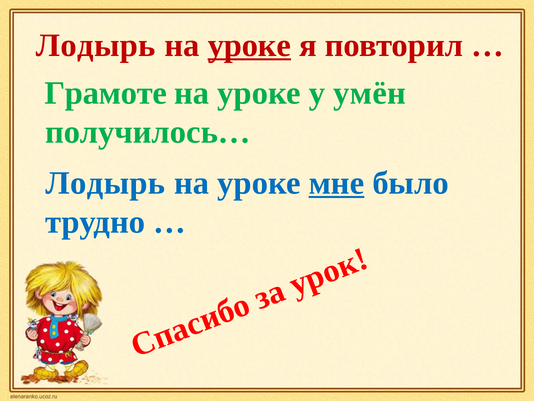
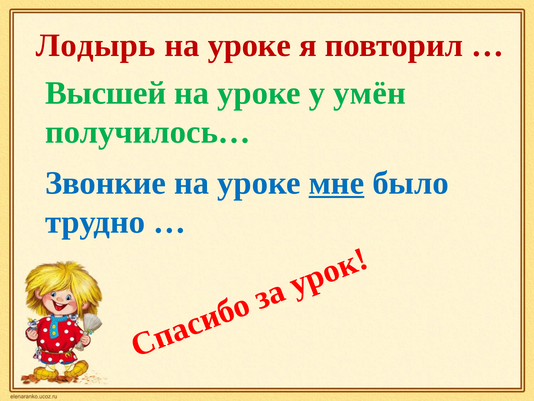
уроке underline: present -> none (249, 45)
Грамоте: Грамоте -> Высшей (106, 93)
Лодырь: Лодырь -> Звонкие (106, 183)
